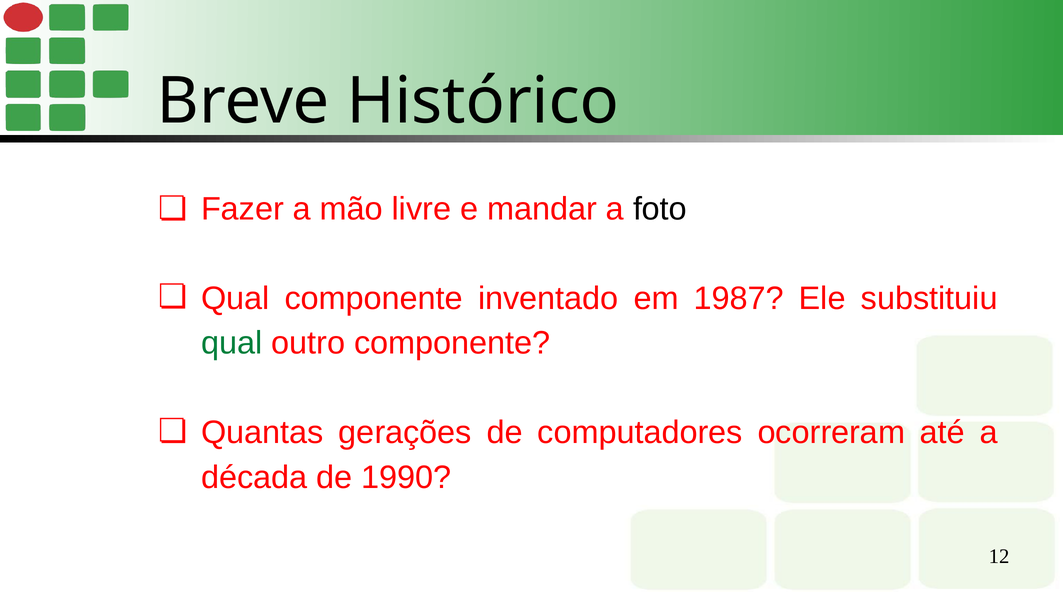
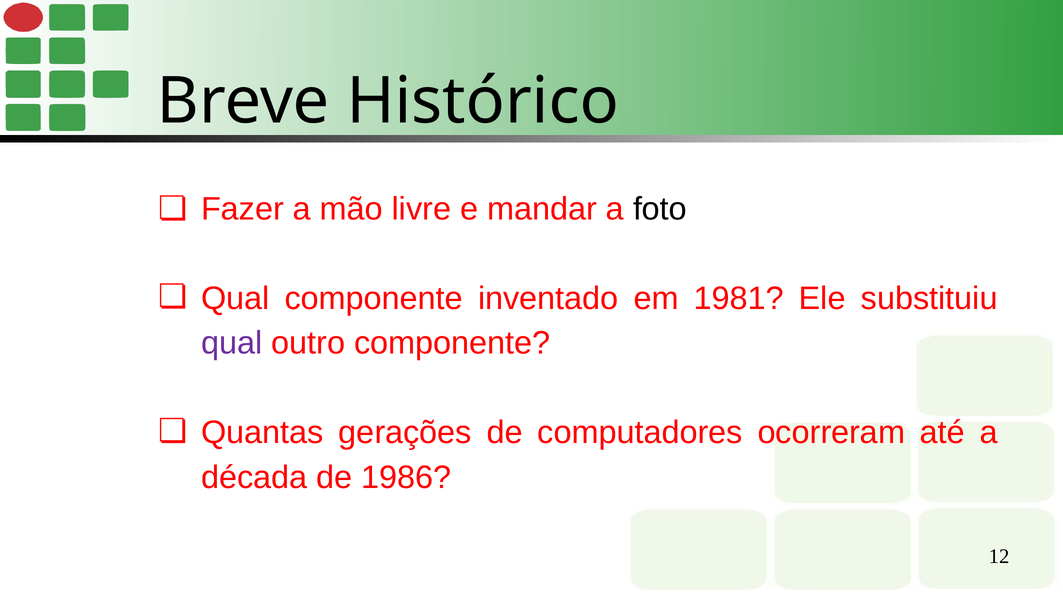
1987: 1987 -> 1981 (739, 298)
qual colour: green -> purple (232, 343)
1990: 1990 -> 1986 (406, 477)
